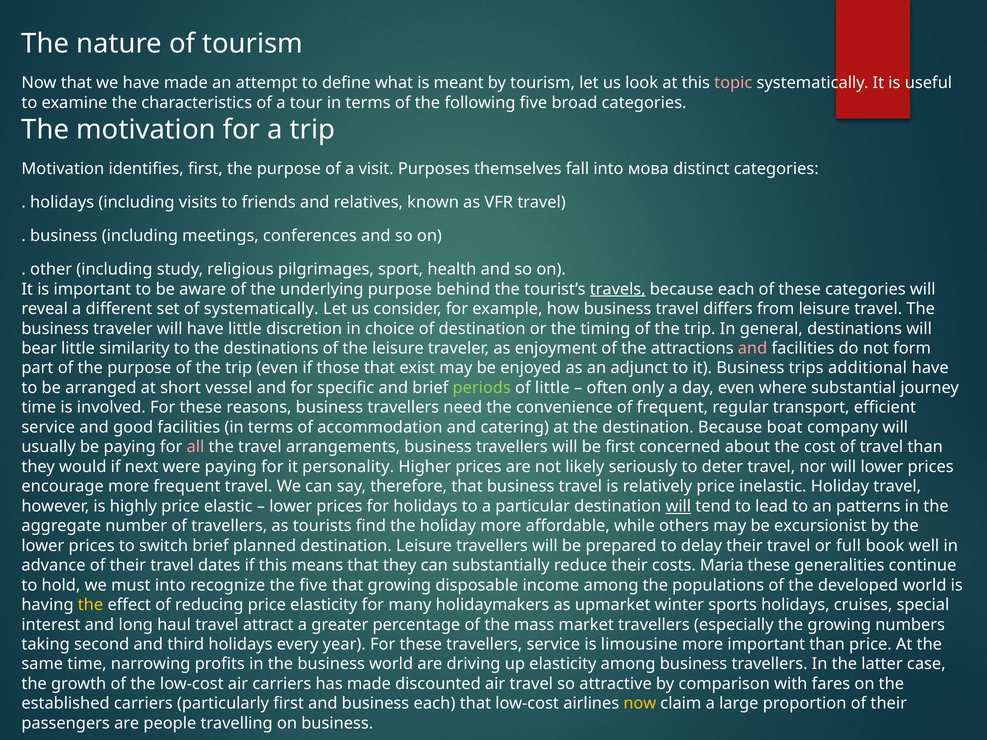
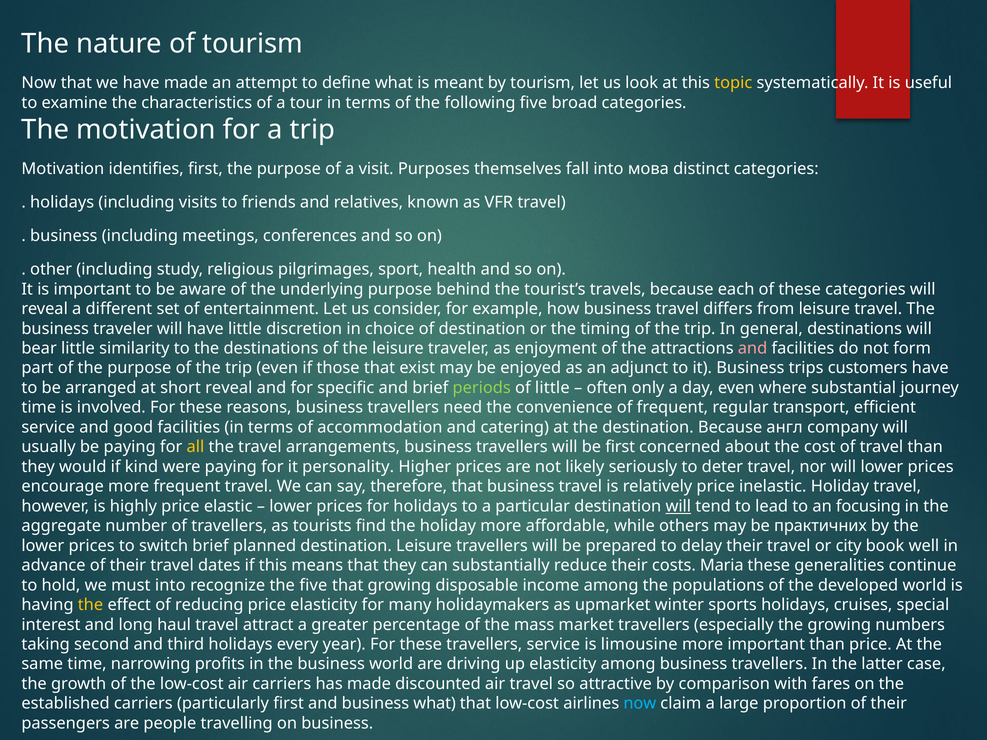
topic colour: pink -> yellow (733, 83)
travels underline: present -> none (618, 289)
of systematically: systematically -> entertainment (261, 309)
additional: additional -> customers (868, 368)
short vessel: vessel -> reveal (229, 388)
boat: boat -> англ (785, 427)
all colour: pink -> yellow (195, 447)
next: next -> kind (141, 467)
patterns: patterns -> focusing (868, 506)
excursionist: excursionist -> практичних (820, 526)
full: full -> city (849, 546)
business each: each -> what (435, 704)
now colour: yellow -> light blue (640, 704)
